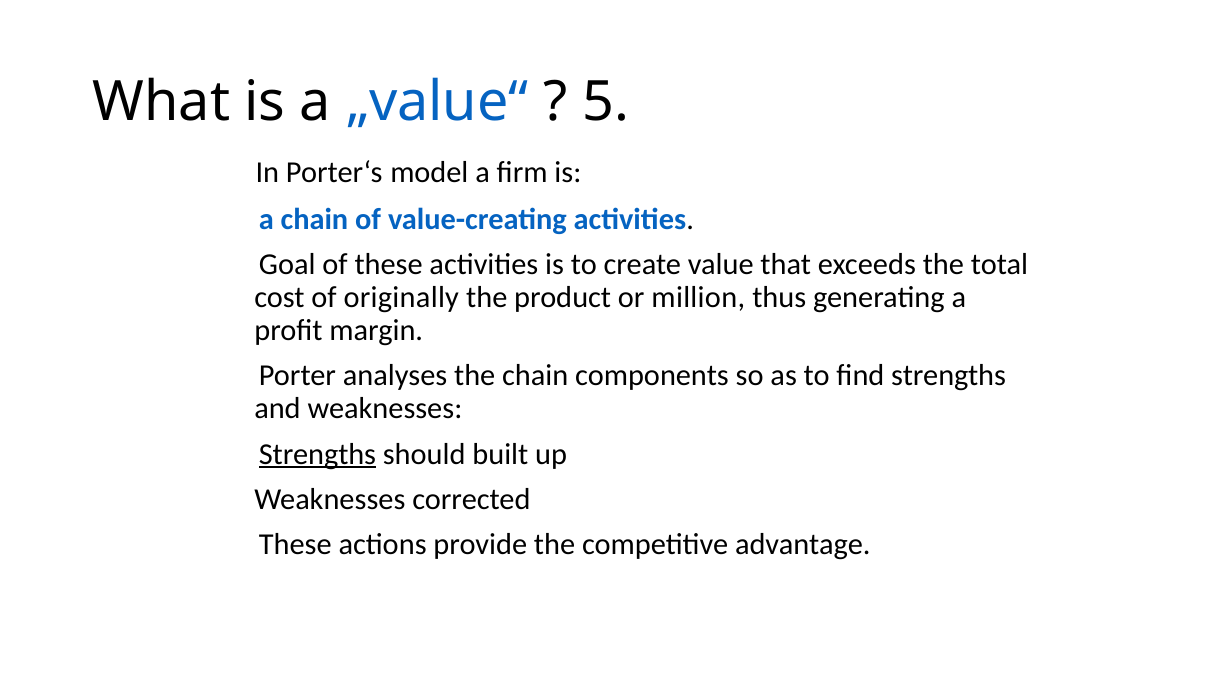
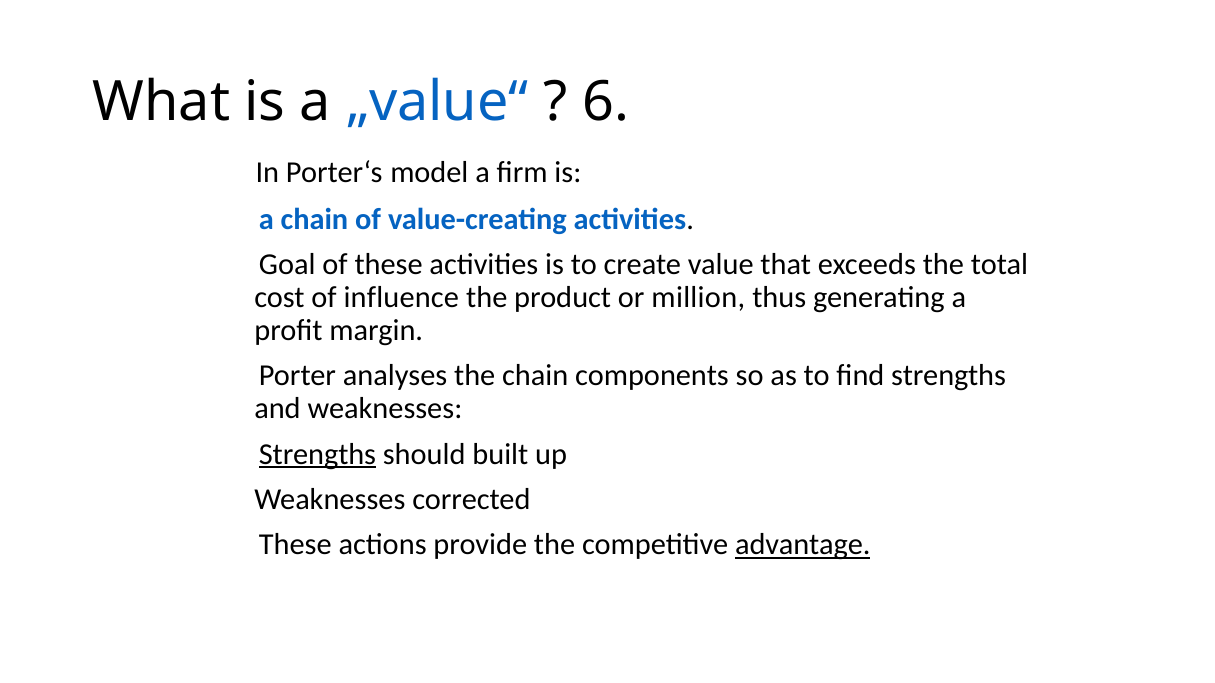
5: 5 -> 6 (606, 102)
originally: originally -> influence (401, 298)
advantage underline: none -> present (803, 545)
